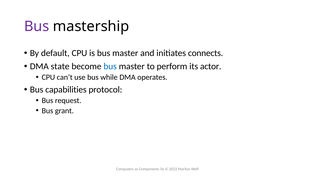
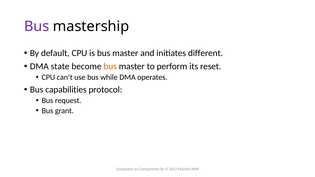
connects: connects -> different (206, 53)
bus colour: blue -> orange (110, 66)
actor: actor -> reset (211, 66)
